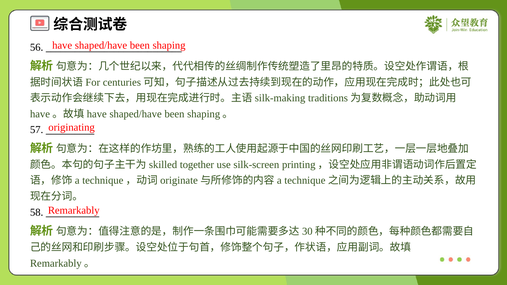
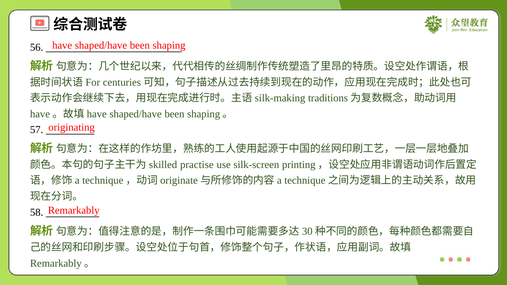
together: together -> practise (197, 165)
